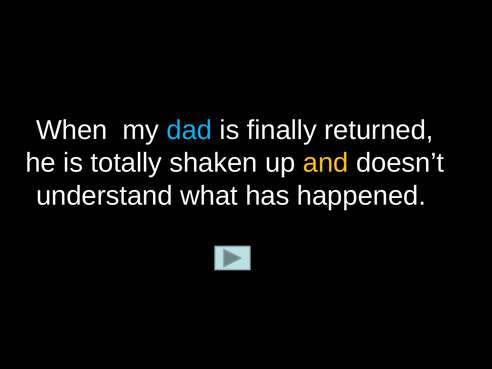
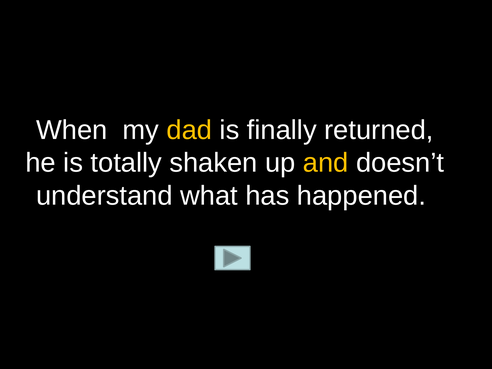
dad colour: light blue -> yellow (189, 130)
